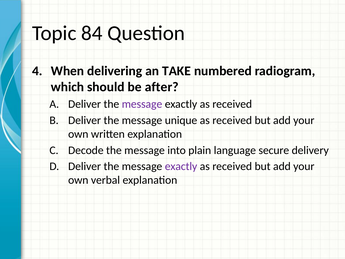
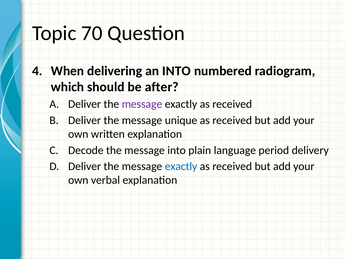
84: 84 -> 70 (92, 33)
an TAKE: TAKE -> INTO (176, 71)
secure: secure -> period (274, 150)
exactly colour: purple -> blue (181, 166)
